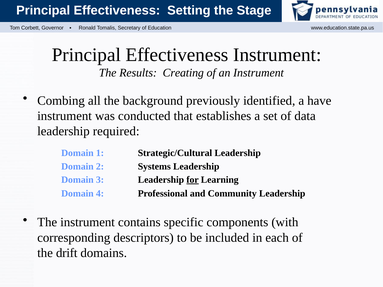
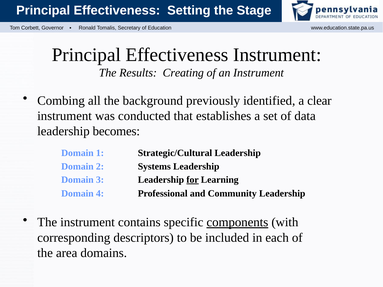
have: have -> clear (319, 101)
required: required -> becomes (116, 131)
components underline: none -> present (237, 222)
drift: drift -> area (67, 253)
